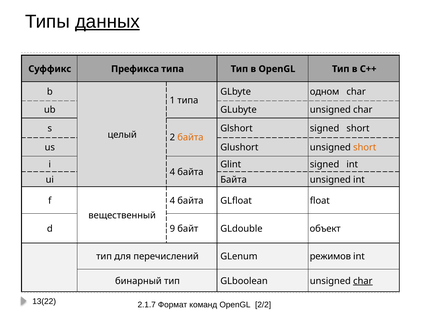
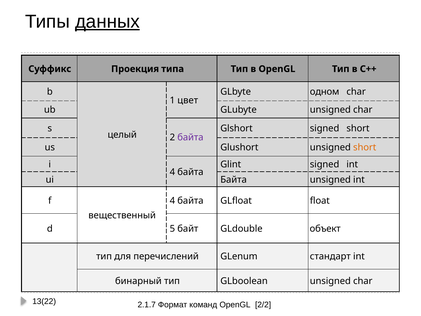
Префикса: Префикса -> Проекция (135, 69)
1 типа: типа -> цвет (188, 100)
байта colour: orange -> purple (190, 137)
9: 9 -> 5 (172, 229)
режимов: режимов -> стандарт (330, 256)
char underline: present -> none (363, 281)
